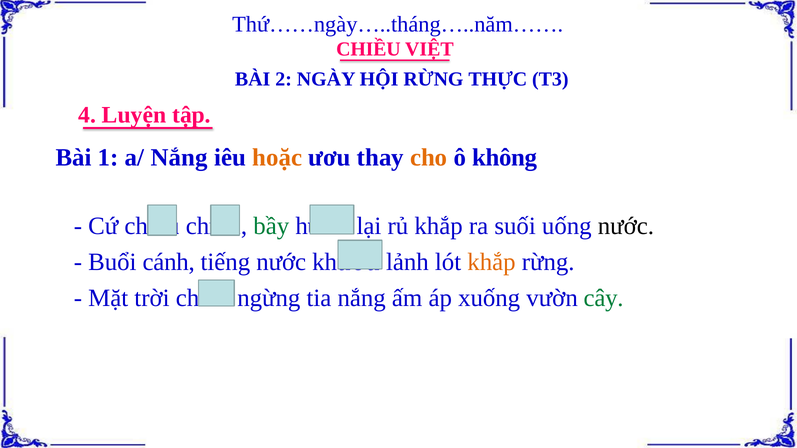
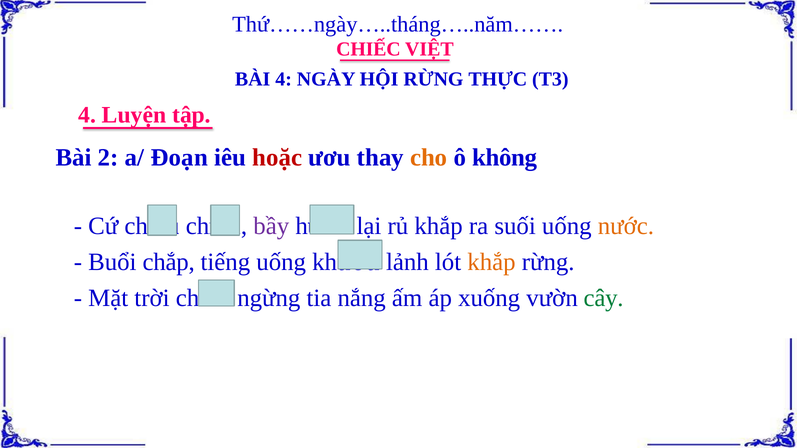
CHIỀU: CHIỀU -> CHIẾC (368, 49)
BÀI 2: 2 -> 4 (284, 79)
1: 1 -> 2 (108, 157)
a/ Nắng: Nắng -> Đoạn (179, 157)
hoặc colour: orange -> red (277, 157)
bầy colour: green -> purple (271, 226)
nước colour: black -> orange (626, 226)
cánh: cánh -> chắp (169, 262)
tiếng nước: nước -> uống (281, 262)
